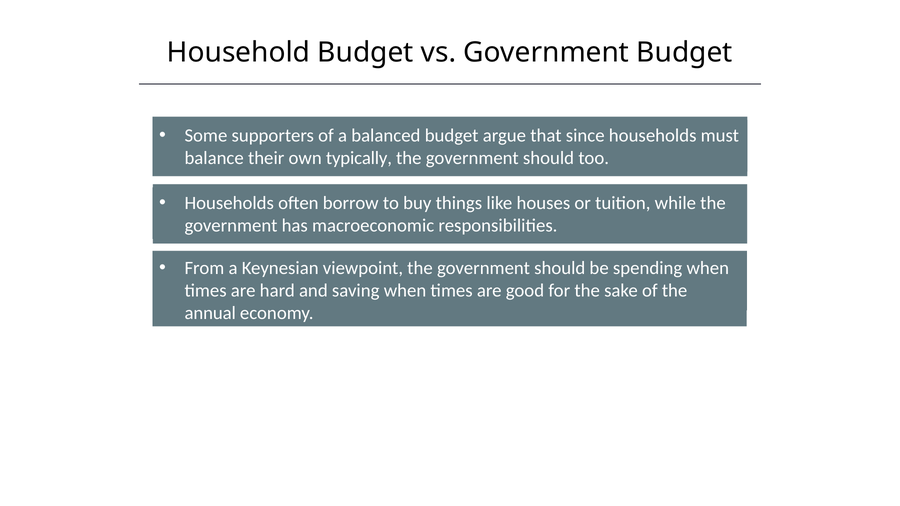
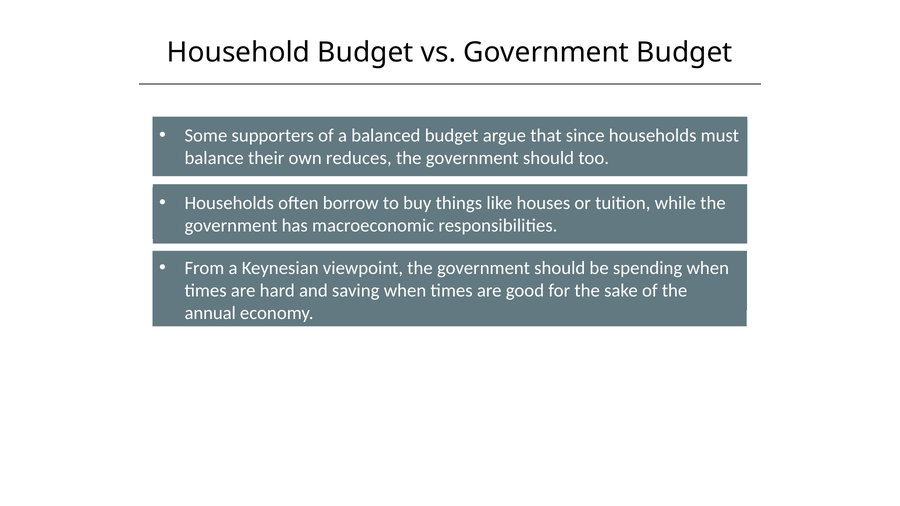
typically: typically -> reduces (359, 158)
